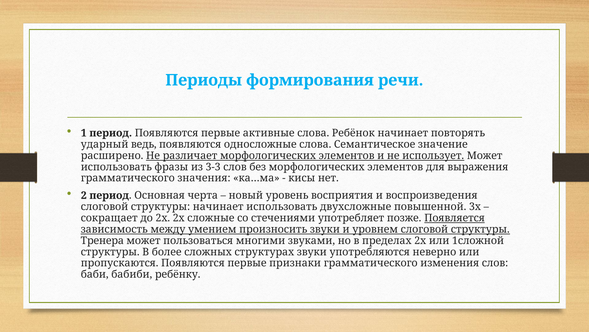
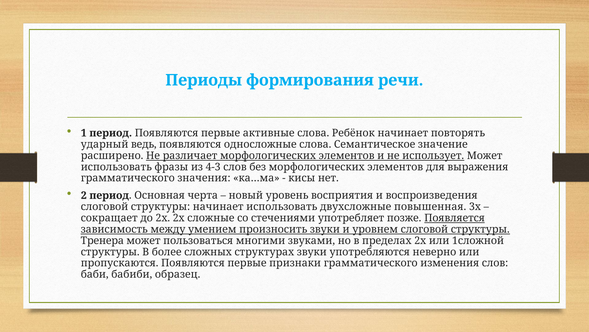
3-3: 3-3 -> 4-3 (213, 167)
повышенной: повышенной -> повышенная (430, 206)
ребёнку: ребёнку -> образец (178, 274)
